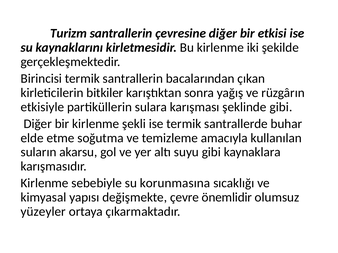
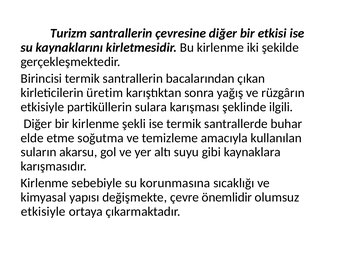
bitkiler: bitkiler -> üretim (105, 93)
şeklinde gibi: gibi -> ilgili (281, 107)
yüzeyler: yüzeyler -> etkisiyle (43, 212)
